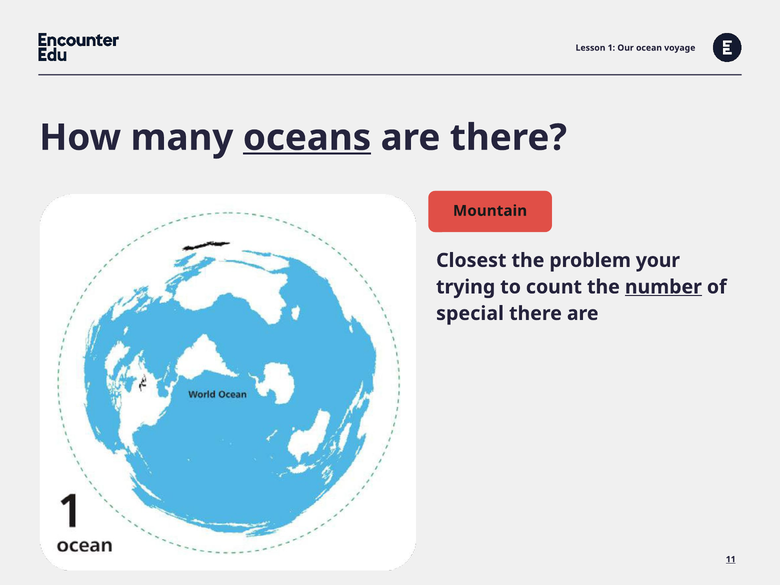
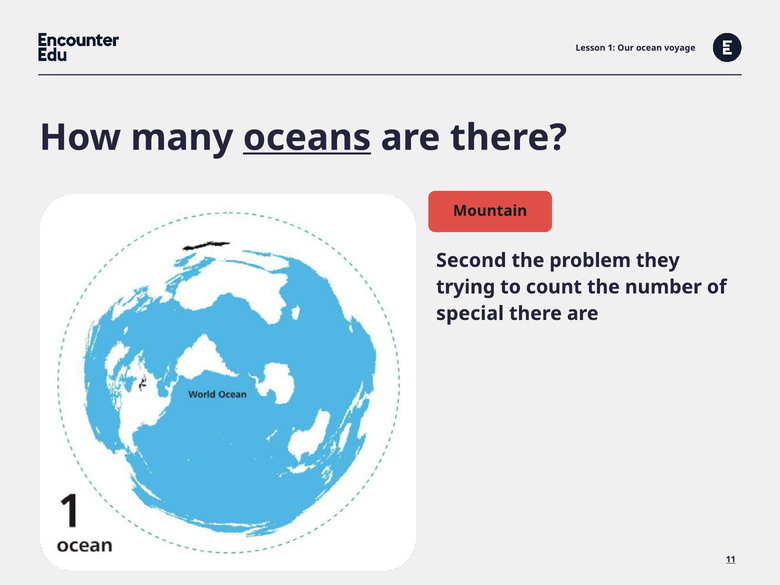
Closest: Closest -> Second (471, 260)
your: your -> they (658, 260)
number underline: present -> none (663, 287)
